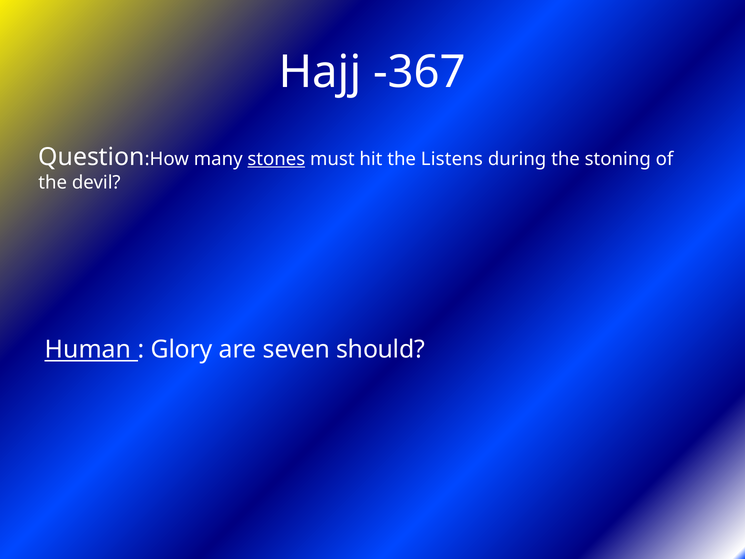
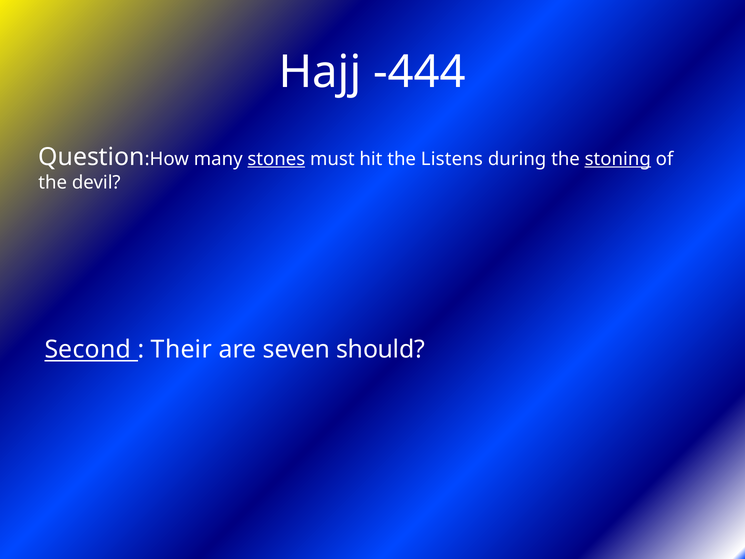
-367: -367 -> -444 (420, 72)
stoning underline: none -> present (618, 159)
Human: Human -> Second (88, 349)
Glory: Glory -> Their (181, 349)
